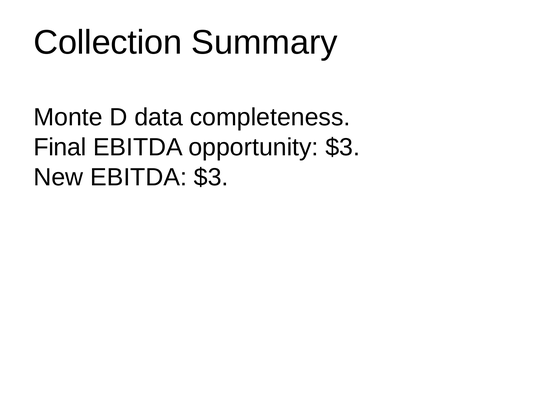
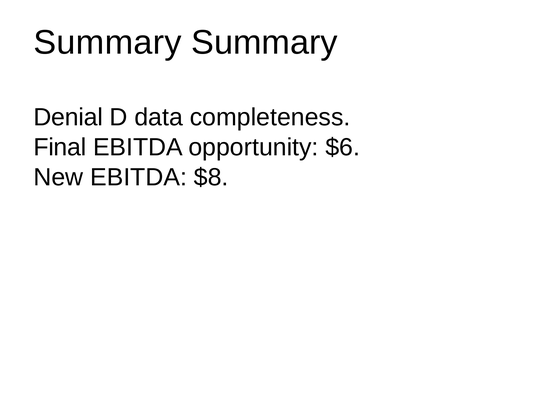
Collection: Collection -> Summary (108, 43)
Monte: Monte -> Denial (68, 117)
opportunity $3: $3 -> $6 (343, 147)
EBITDA $3: $3 -> $8 (211, 177)
